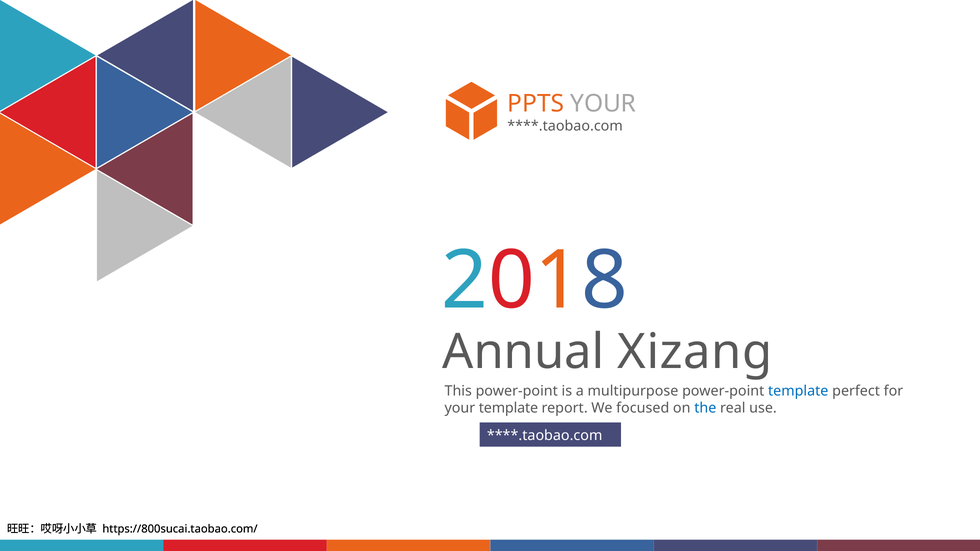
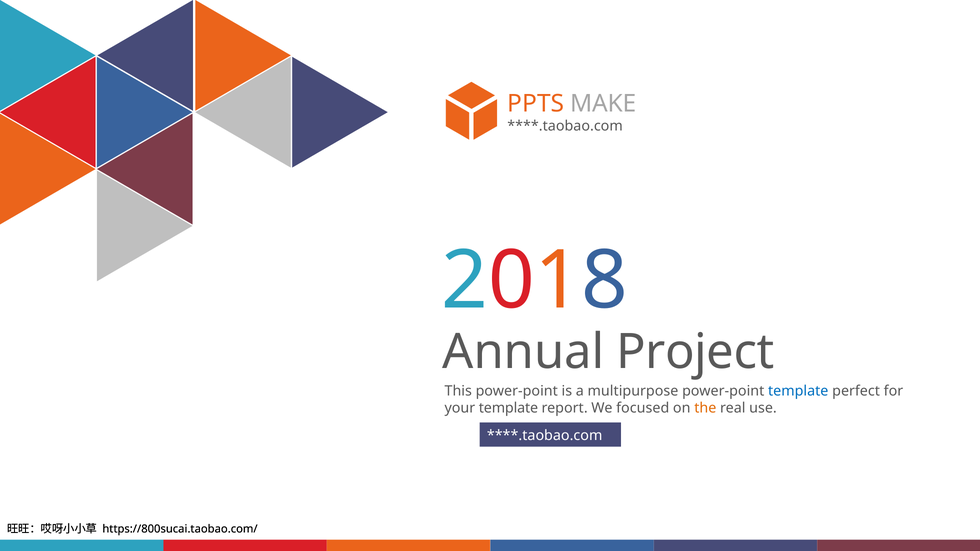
PPTS YOUR: YOUR -> MAKE (603, 104)
Xizang: Xizang -> Project (695, 352)
the colour: blue -> orange (705, 408)
